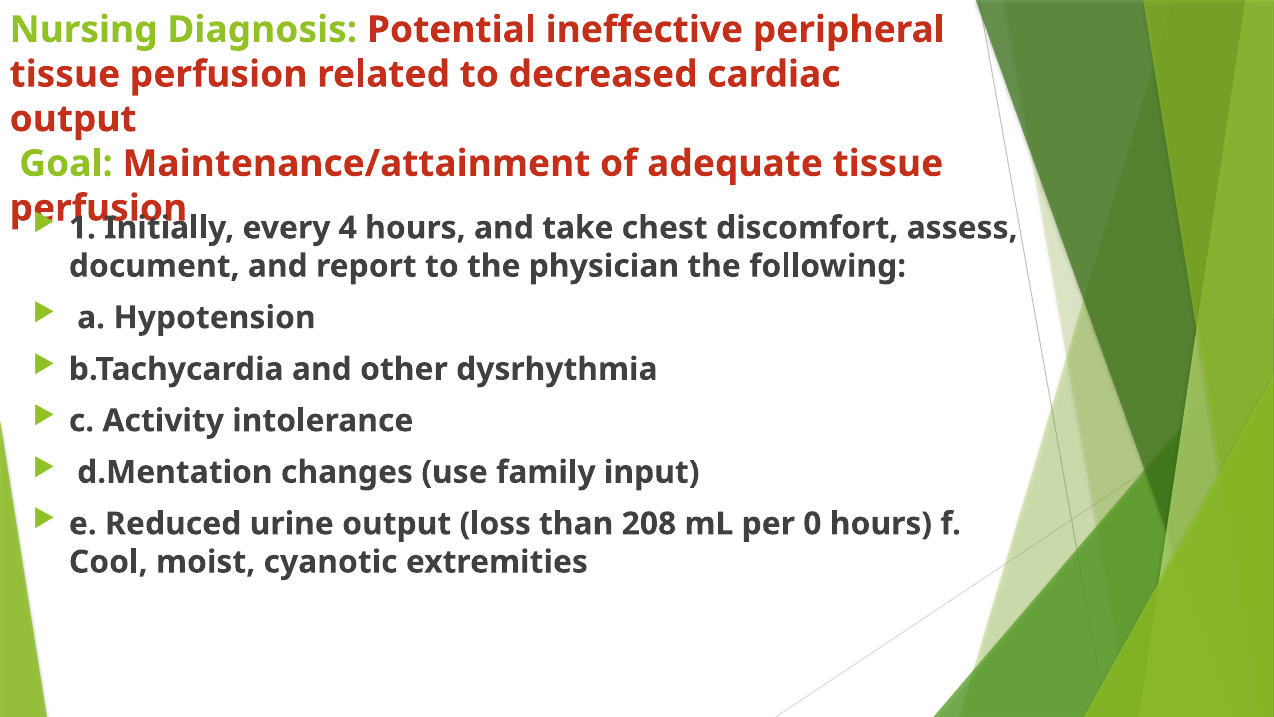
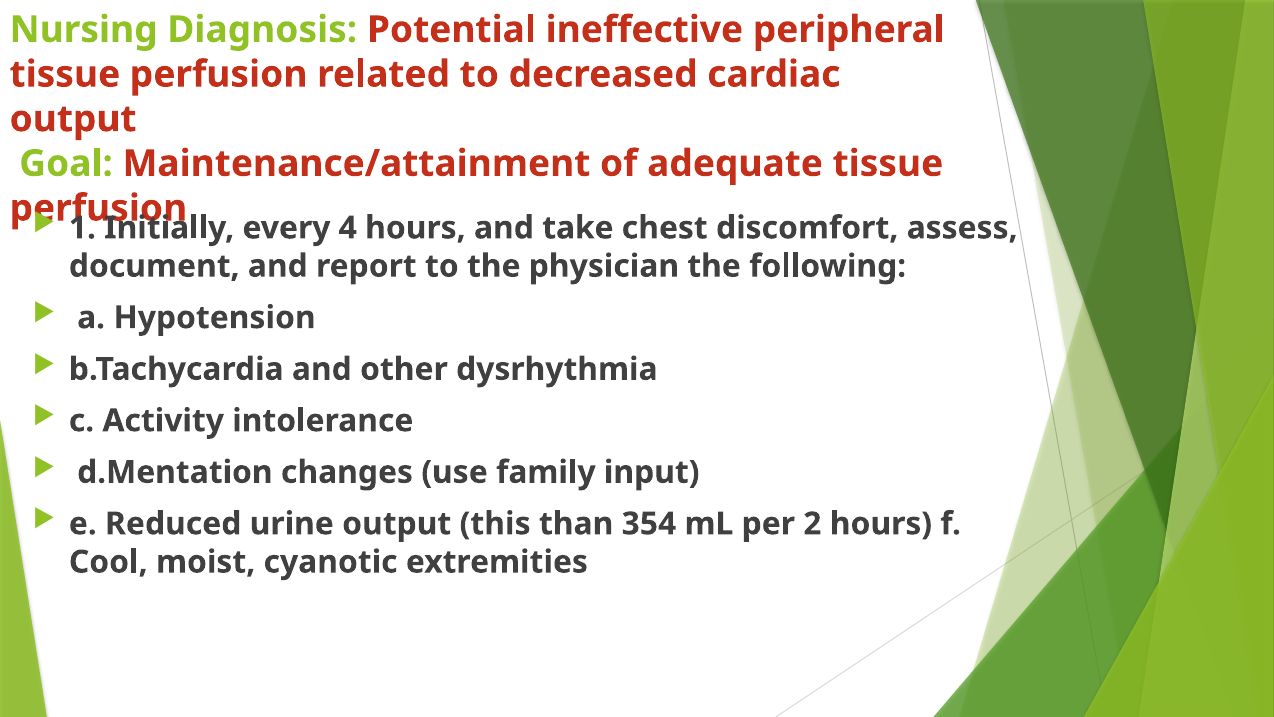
loss: loss -> this (495, 524)
208: 208 -> 354 (649, 524)
0: 0 -> 2 (812, 524)
